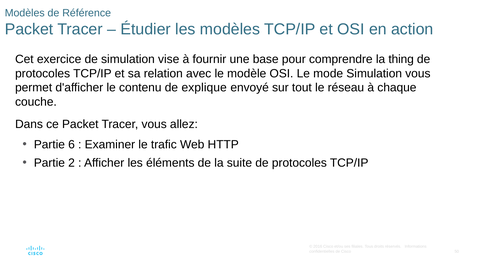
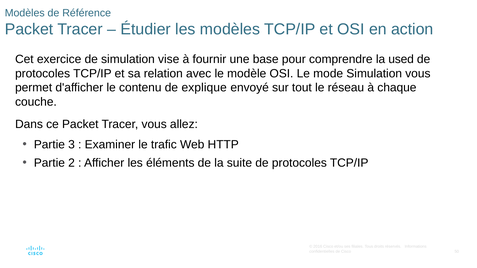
thing: thing -> used (401, 59)
6: 6 -> 3 (72, 145)
